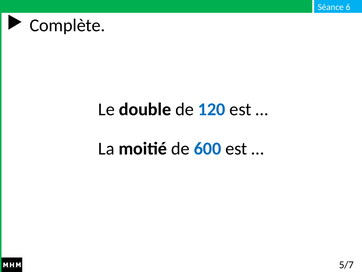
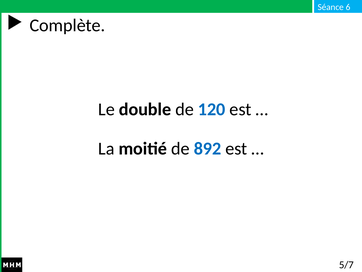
600: 600 -> 892 (207, 148)
